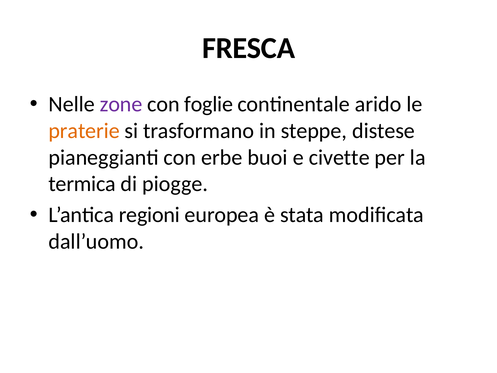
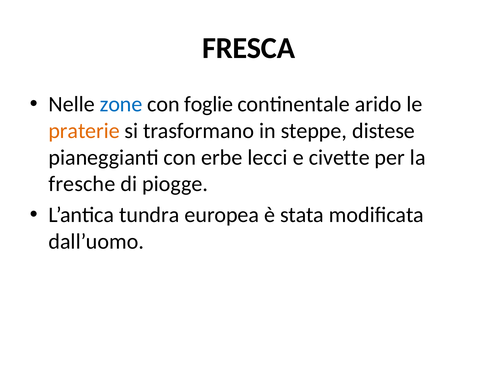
zone colour: purple -> blue (121, 104)
buoi: buoi -> lecci (267, 157)
termica: termica -> fresche (82, 184)
regioni: regioni -> tundra (149, 215)
